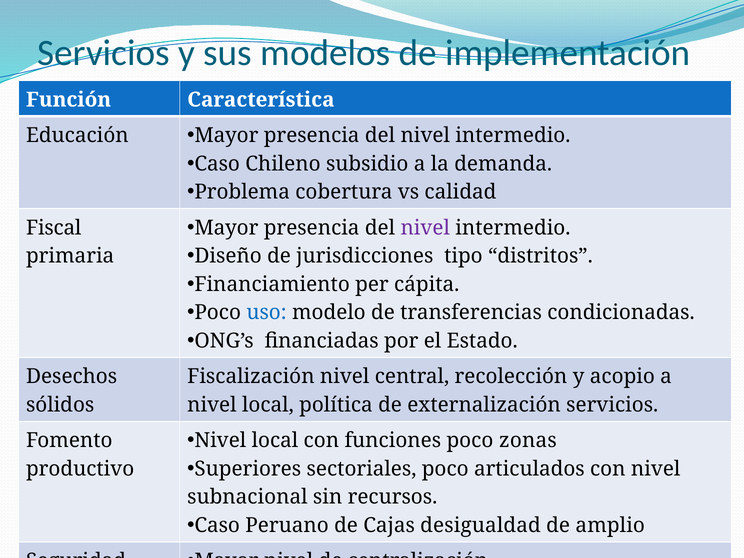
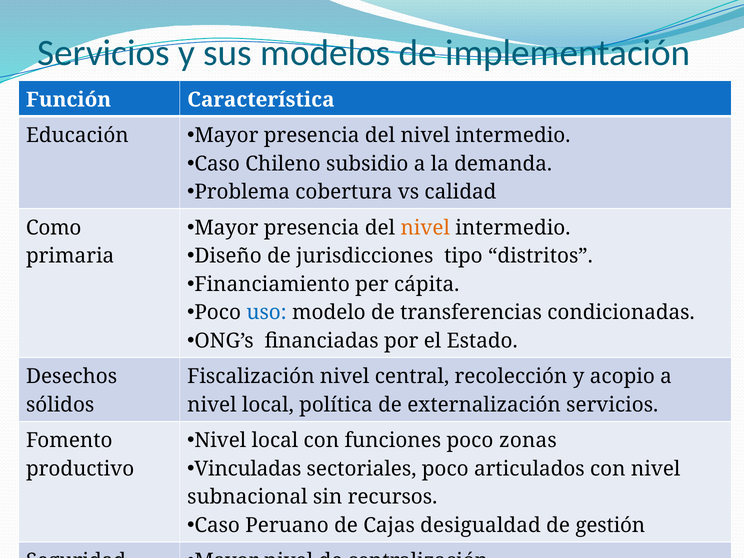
nivel colour: purple -> orange (425, 228)
Fiscal: Fiscal -> Como (54, 228)
Superiores: Superiores -> Vinculadas (248, 469)
amplio: amplio -> gestión (610, 525)
